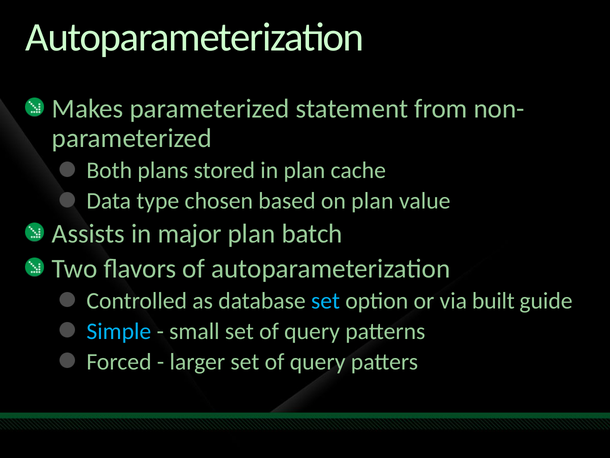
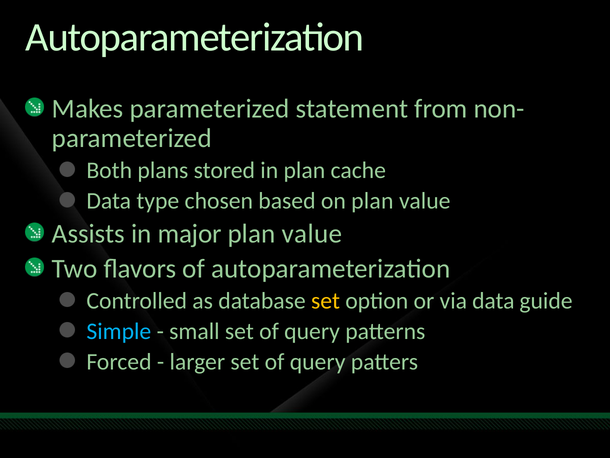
batch: batch -> value (312, 234)
set colour: light blue -> yellow (325, 301)
via built: built -> data (493, 301)
